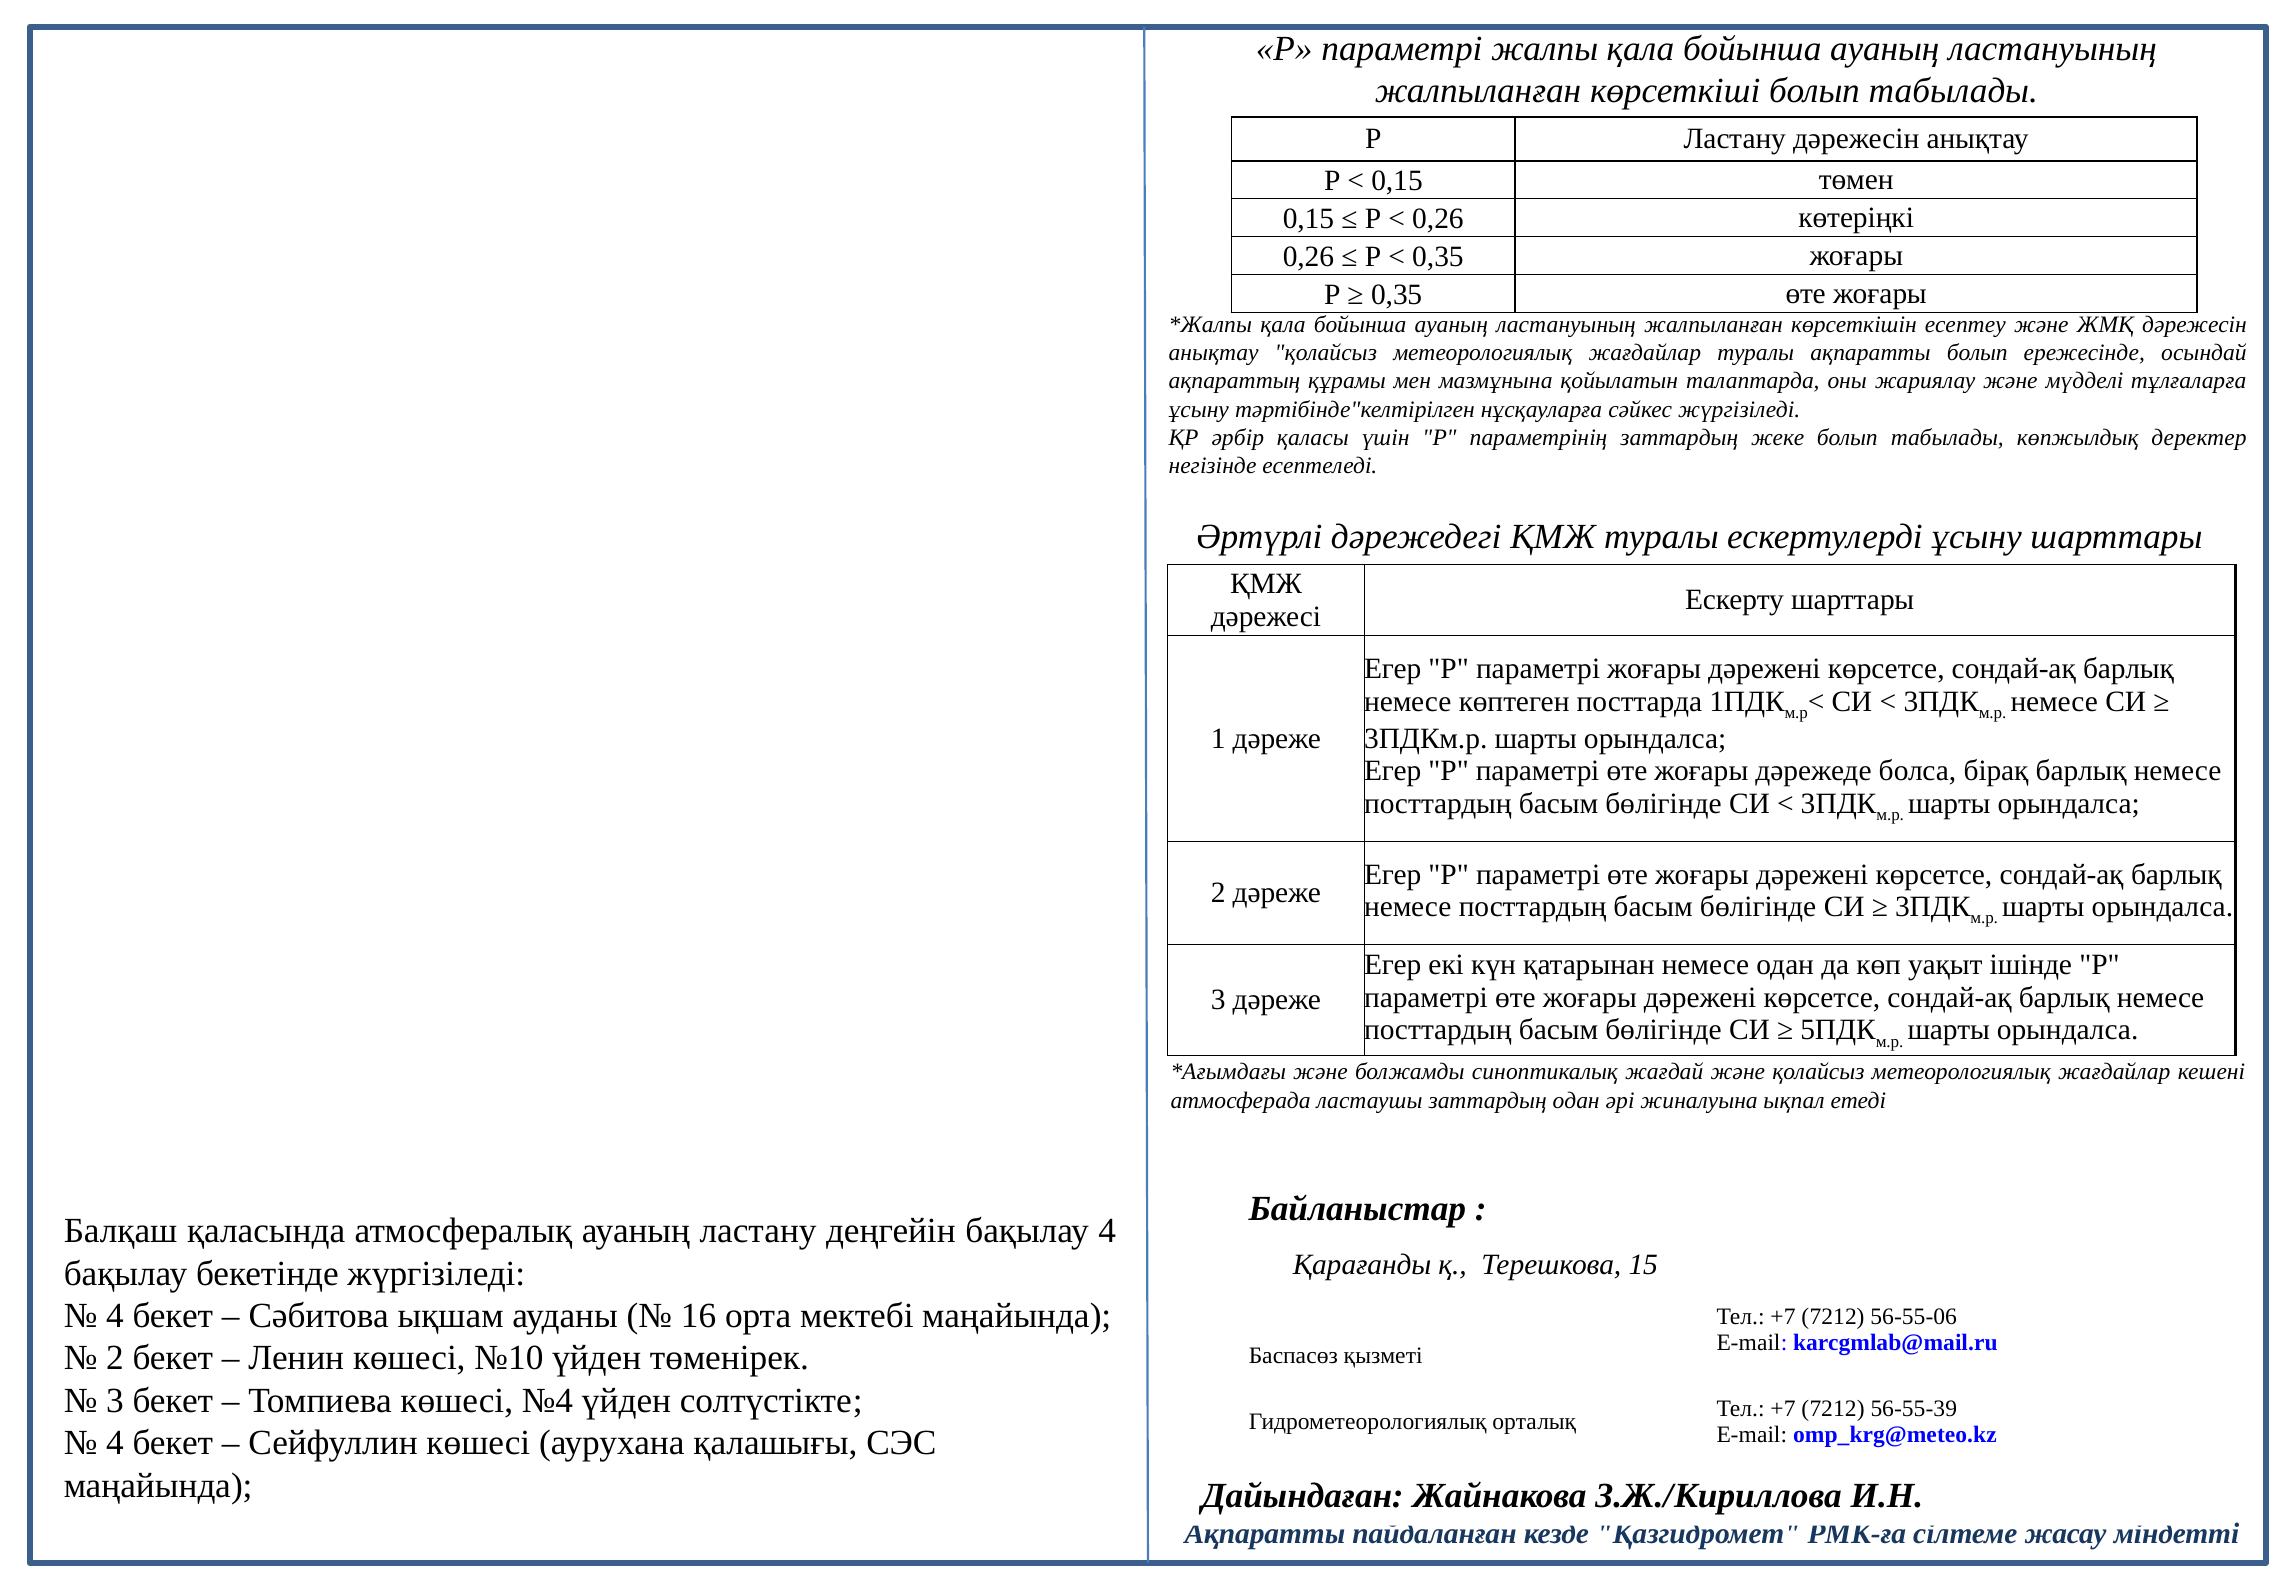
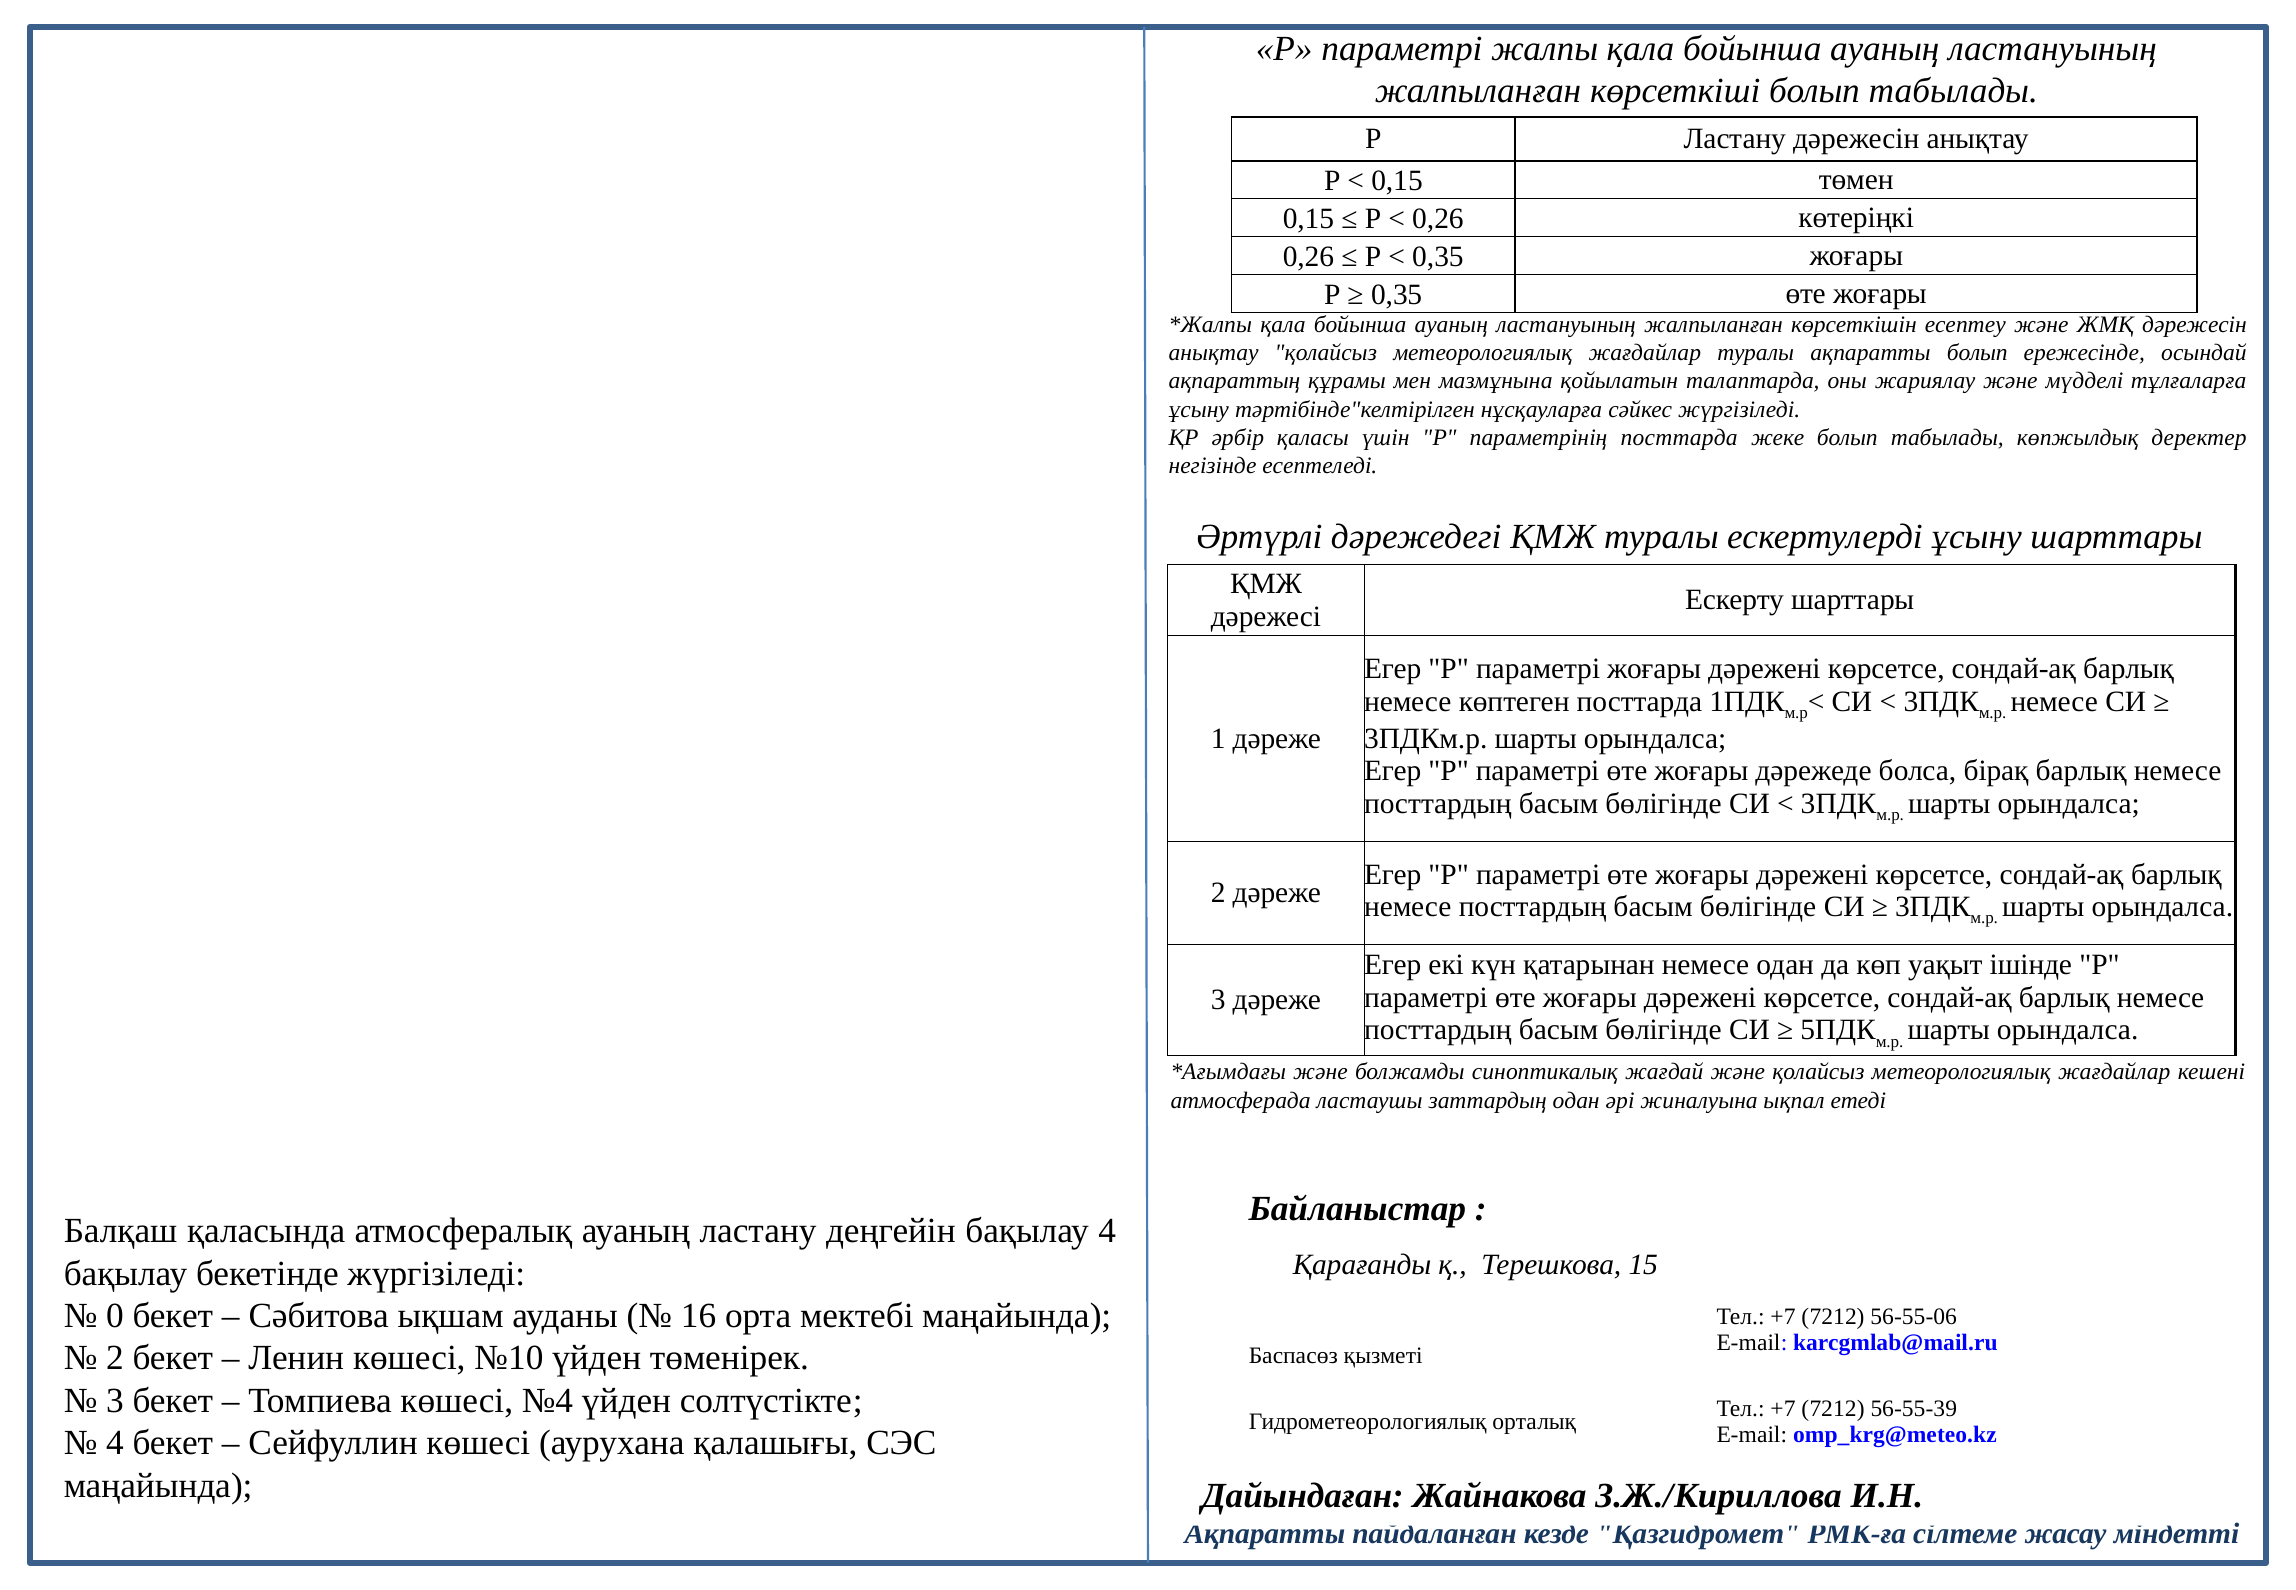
параметрінің заттардың: заттардың -> посттарда (1679, 437)
4: 4 -> 0 (115, 1315)
